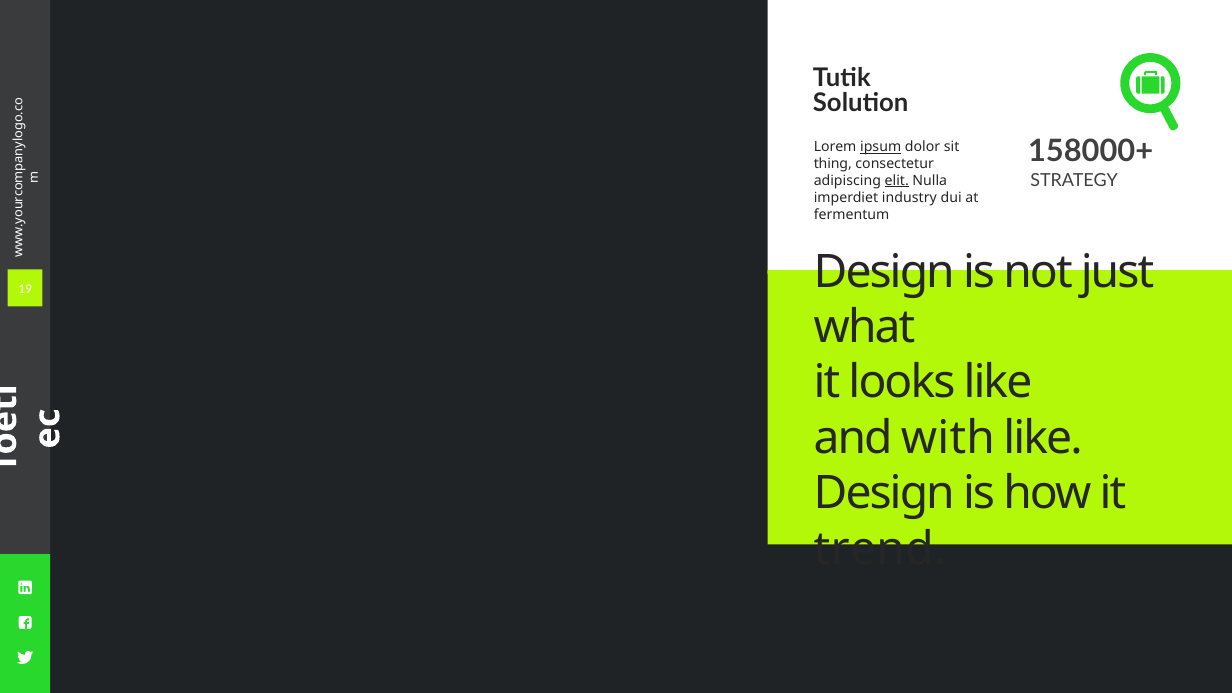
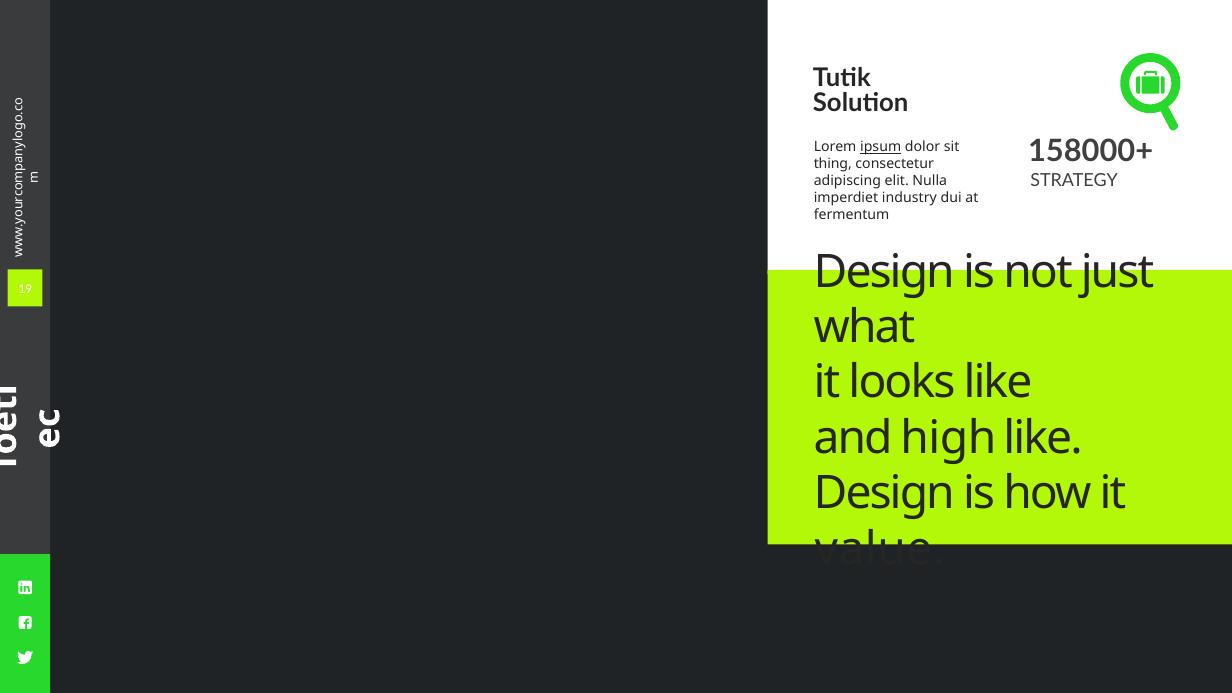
elit underline: present -> none (897, 181)
with: with -> high (948, 438)
trend: trend -> value (880, 549)
